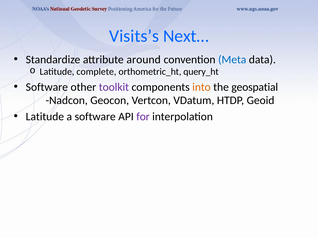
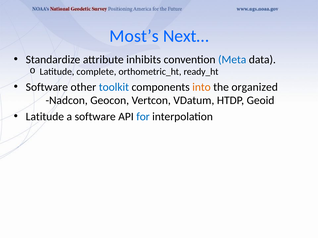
Visits’s: Visits’s -> Most’s (134, 36)
around: around -> inhibits (144, 60)
query_ht: query_ht -> ready_ht (201, 72)
toolkit colour: purple -> blue (114, 87)
geospatial: geospatial -> organized (255, 87)
for colour: purple -> blue (143, 117)
